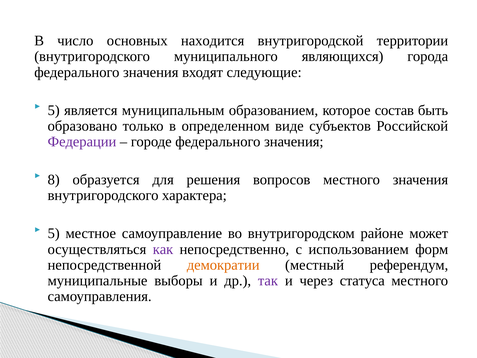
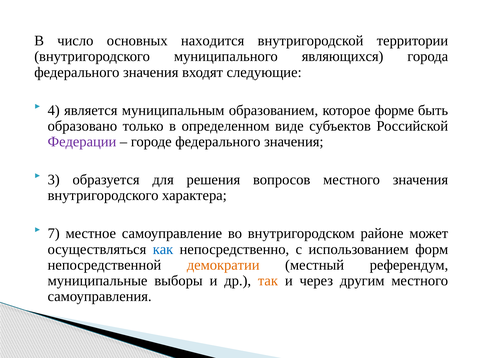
5: 5 -> 4 (54, 110)
состав: состав -> форме (394, 110)
8: 8 -> 3 (54, 180)
5: 5 -> 7 (54, 233)
как colour: purple -> blue (163, 249)
так colour: purple -> orange (268, 280)
статуса: статуса -> другим (362, 280)
